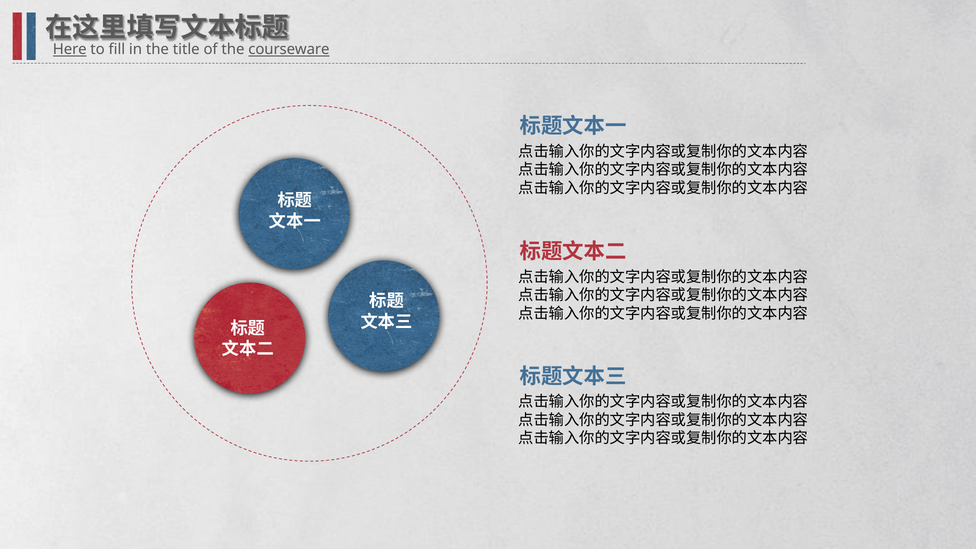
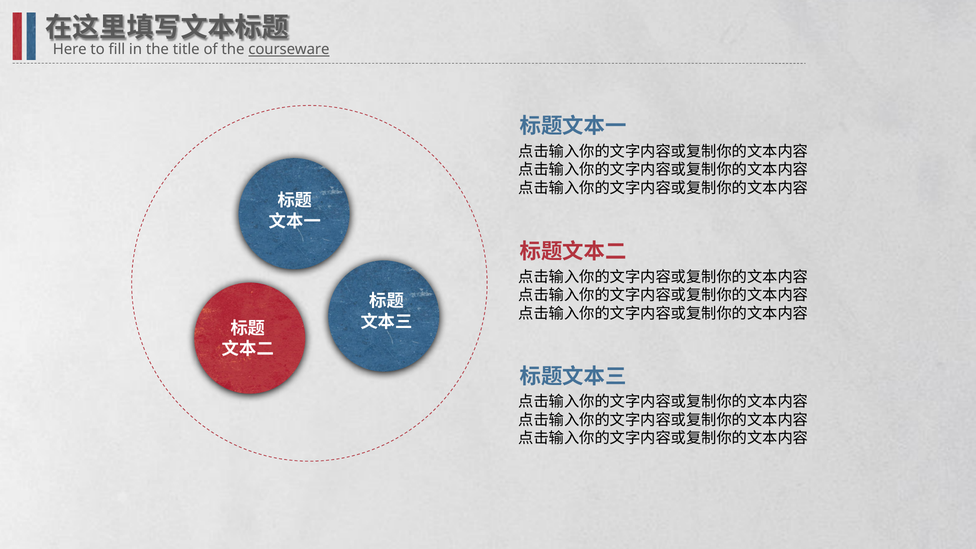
Here underline: present -> none (70, 49)
